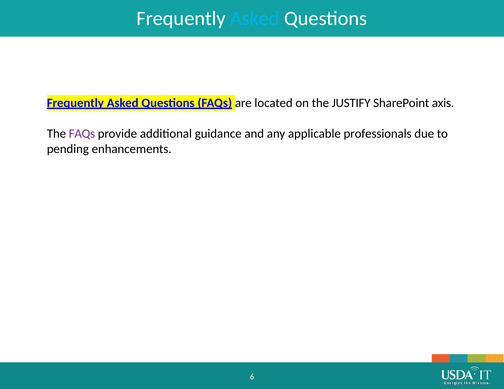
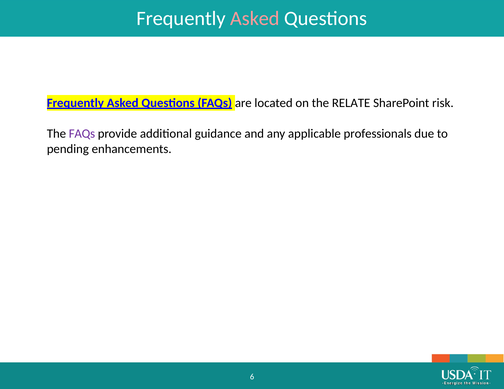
Asked colour: light blue -> pink (255, 18)
JUSTIFY: JUSTIFY -> RELATE (351, 103)
axis: axis -> risk (443, 103)
